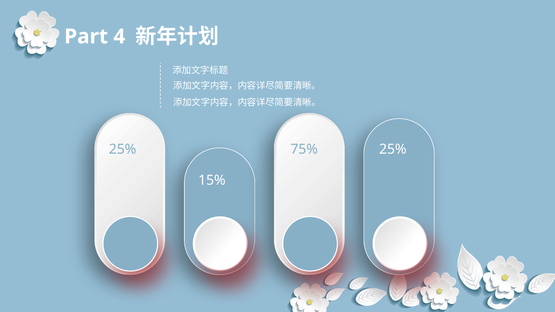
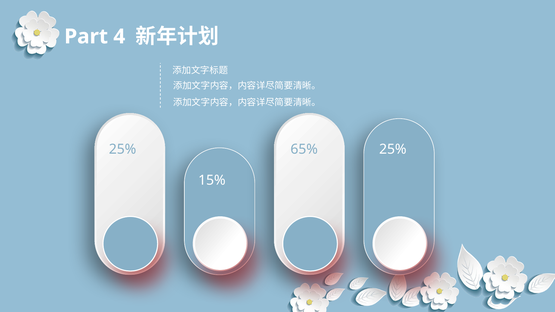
75%: 75% -> 65% (304, 149)
